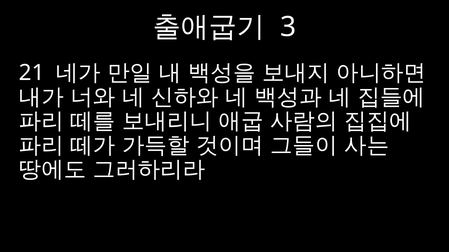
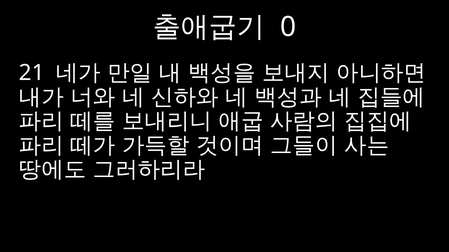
3: 3 -> 0 (288, 27)
